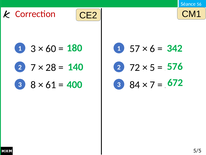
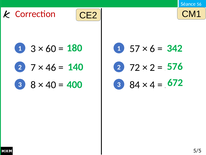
28: 28 -> 46 (51, 67)
5: 5 -> 2 (152, 67)
61: 61 -> 40 (51, 85)
7: 7 -> 4 (152, 85)
